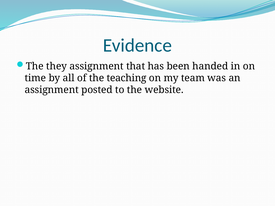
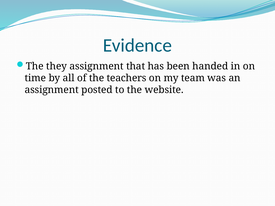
teaching: teaching -> teachers (127, 78)
